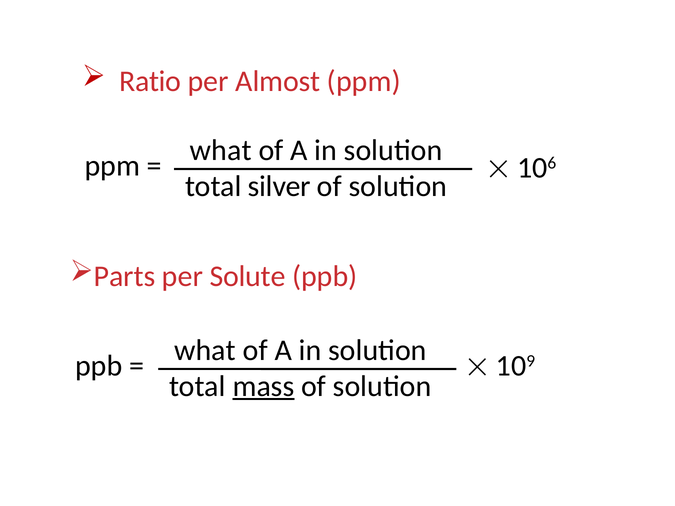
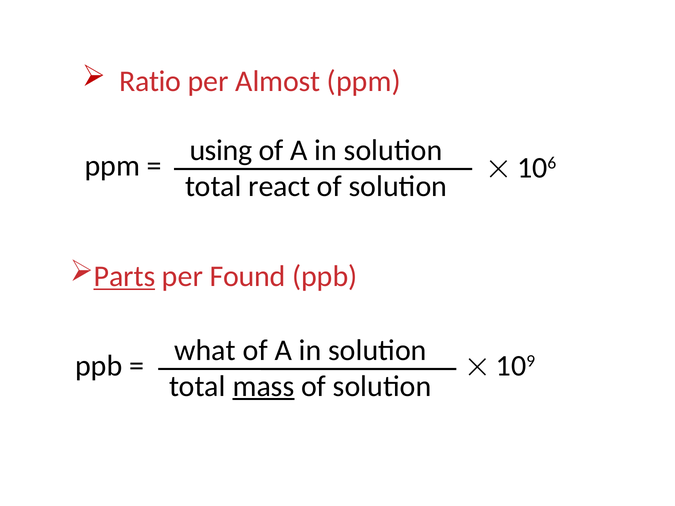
what: what -> using (221, 150)
silver: silver -> react (279, 186)
Parts underline: none -> present (124, 277)
Solute: Solute -> Found (248, 277)
